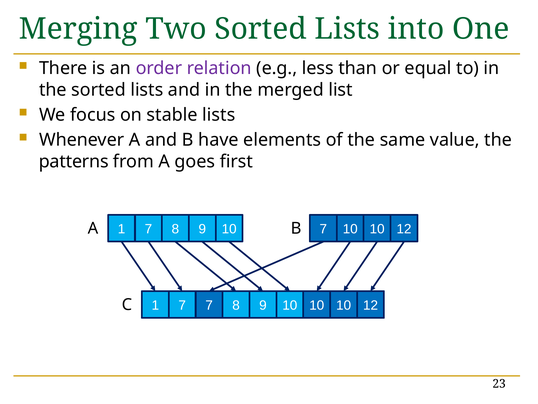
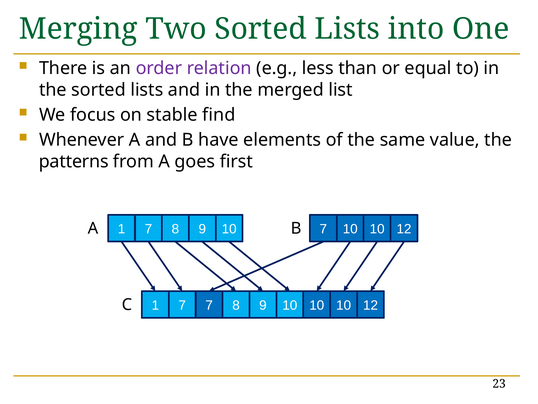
stable lists: lists -> find (219, 115)
